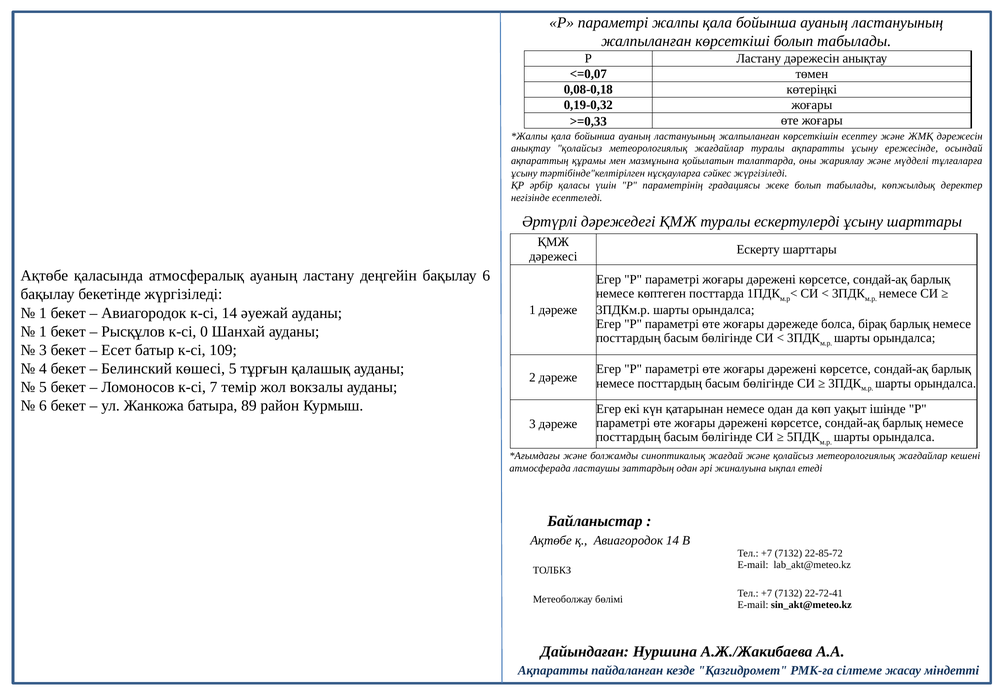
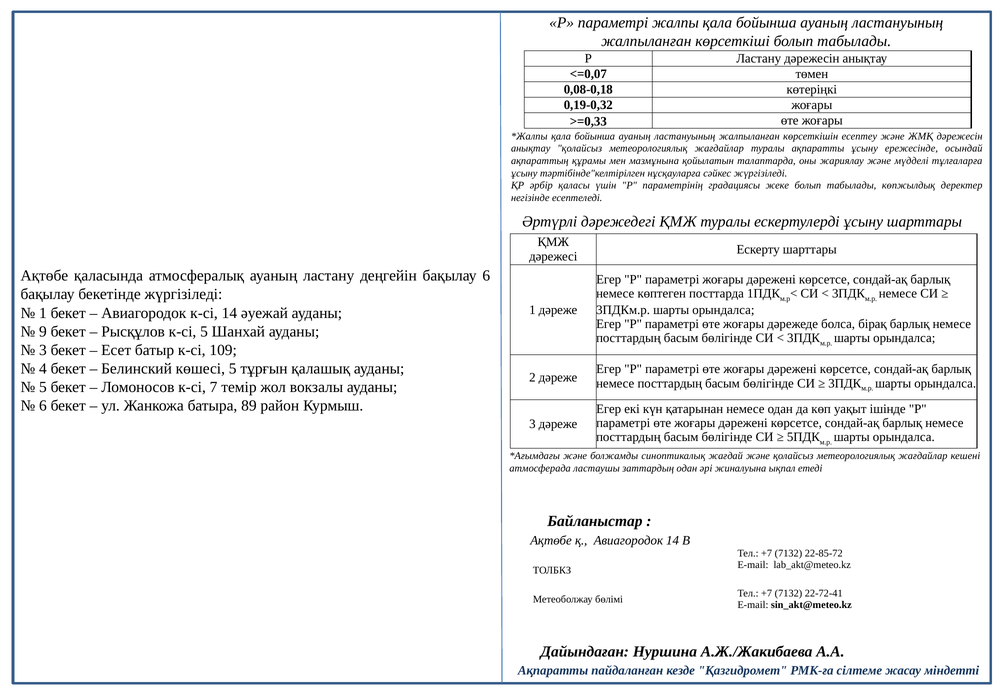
1: 1 -> 9 (43, 331)
к-сі 0: 0 -> 5 (204, 331)
